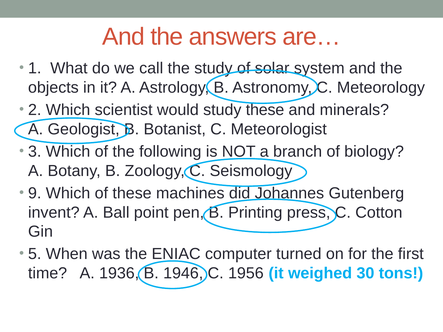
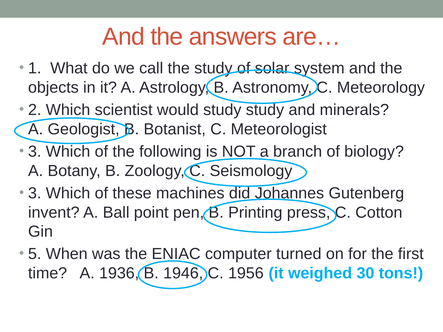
study these: these -> study (265, 110)
9: 9 -> 3 (35, 193)
